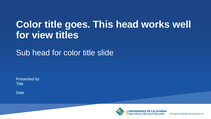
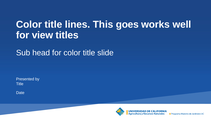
goes: goes -> lines (78, 24)
This head: head -> goes (127, 24)
